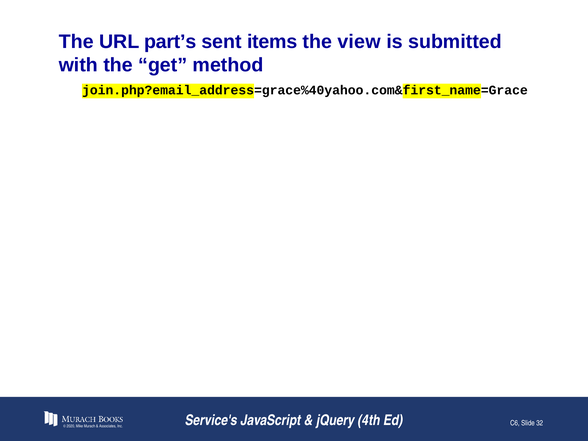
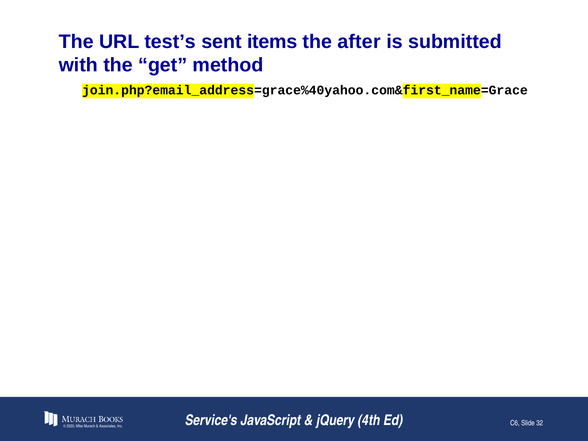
part’s: part’s -> test’s (170, 42)
view: view -> after (359, 42)
